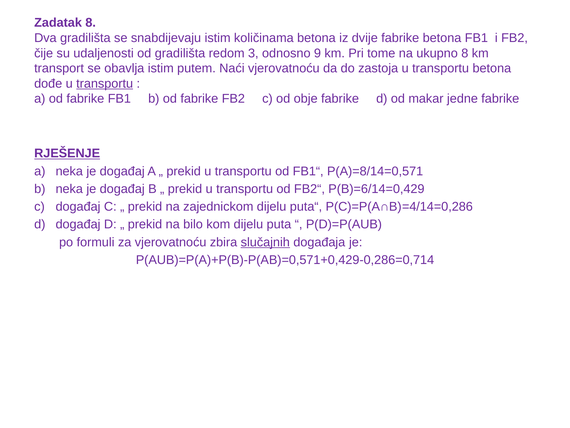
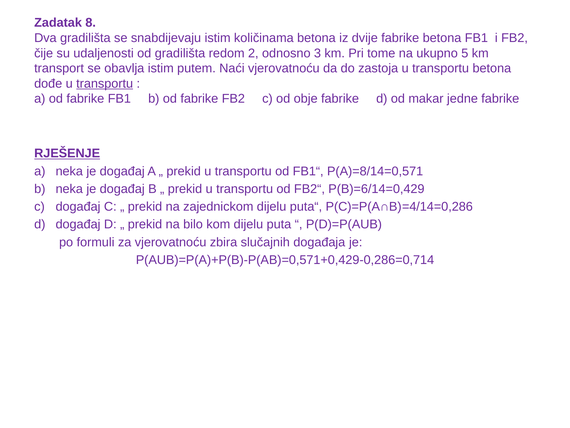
3: 3 -> 2 (253, 53)
9: 9 -> 3 (317, 53)
ukupno 8: 8 -> 5 (465, 53)
slučajnih underline: present -> none (265, 242)
